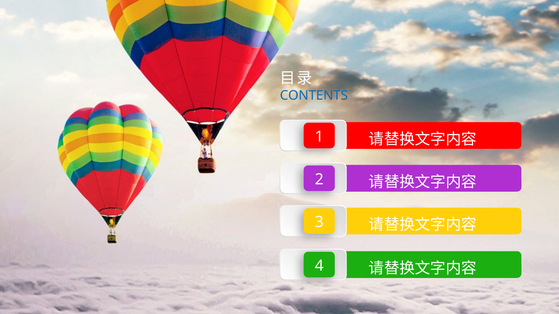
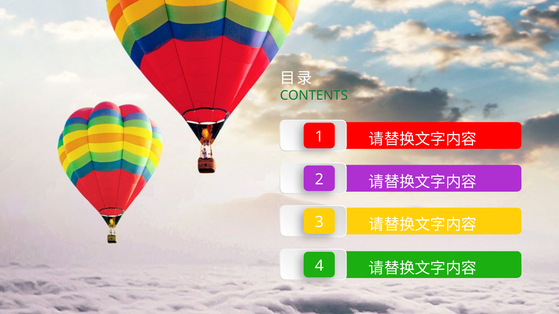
CONTENTS colour: blue -> green (314, 96)
